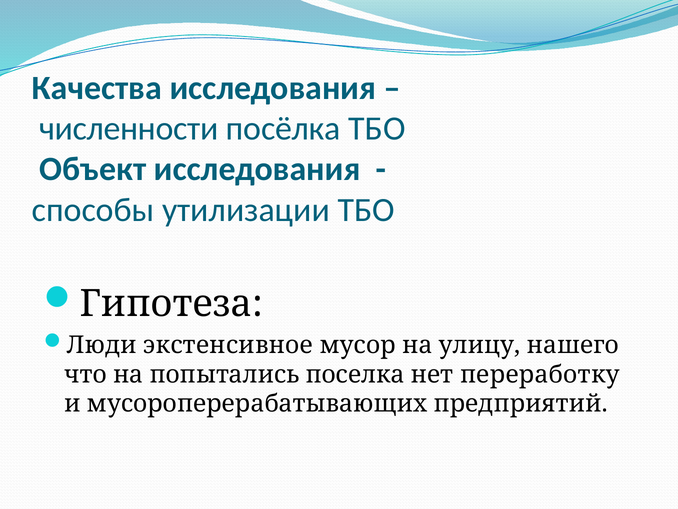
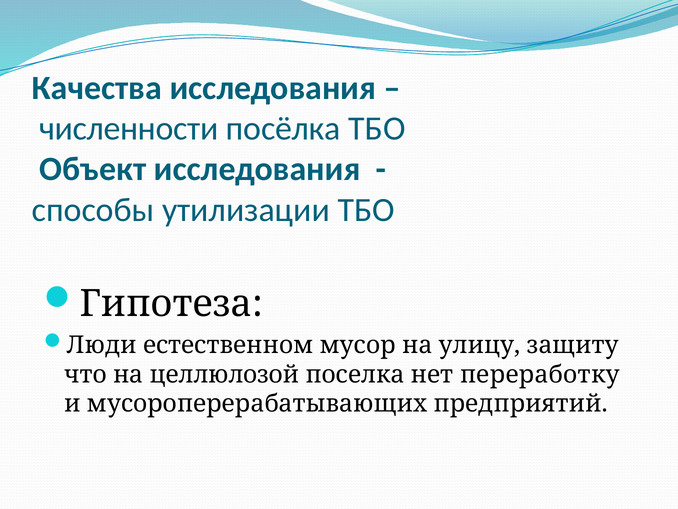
экстенсивное: экстенсивное -> естественном (228, 345)
нашего: нашего -> защиту (573, 345)
попытались: попытались -> целлюлозой (225, 374)
